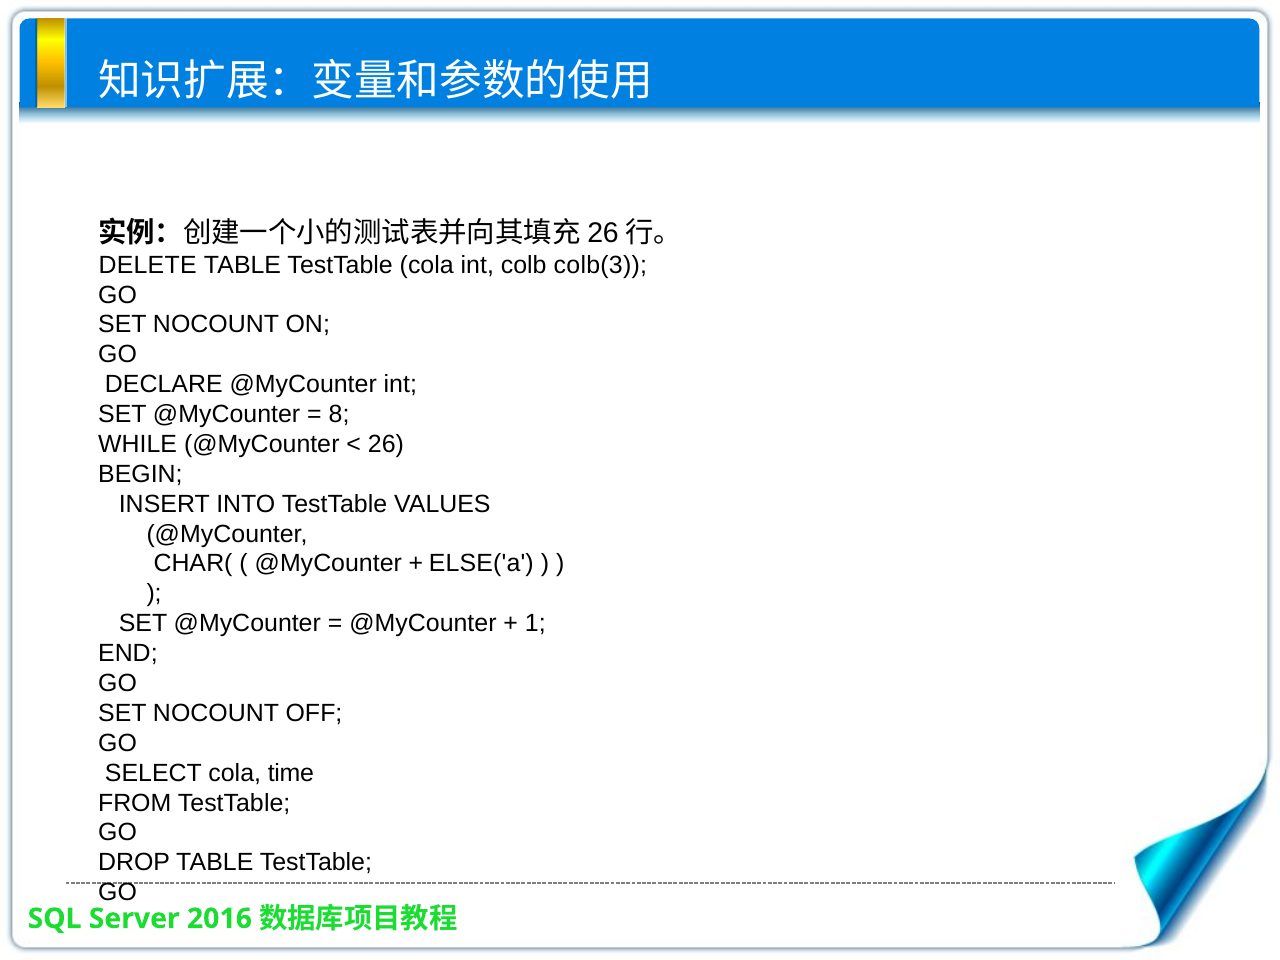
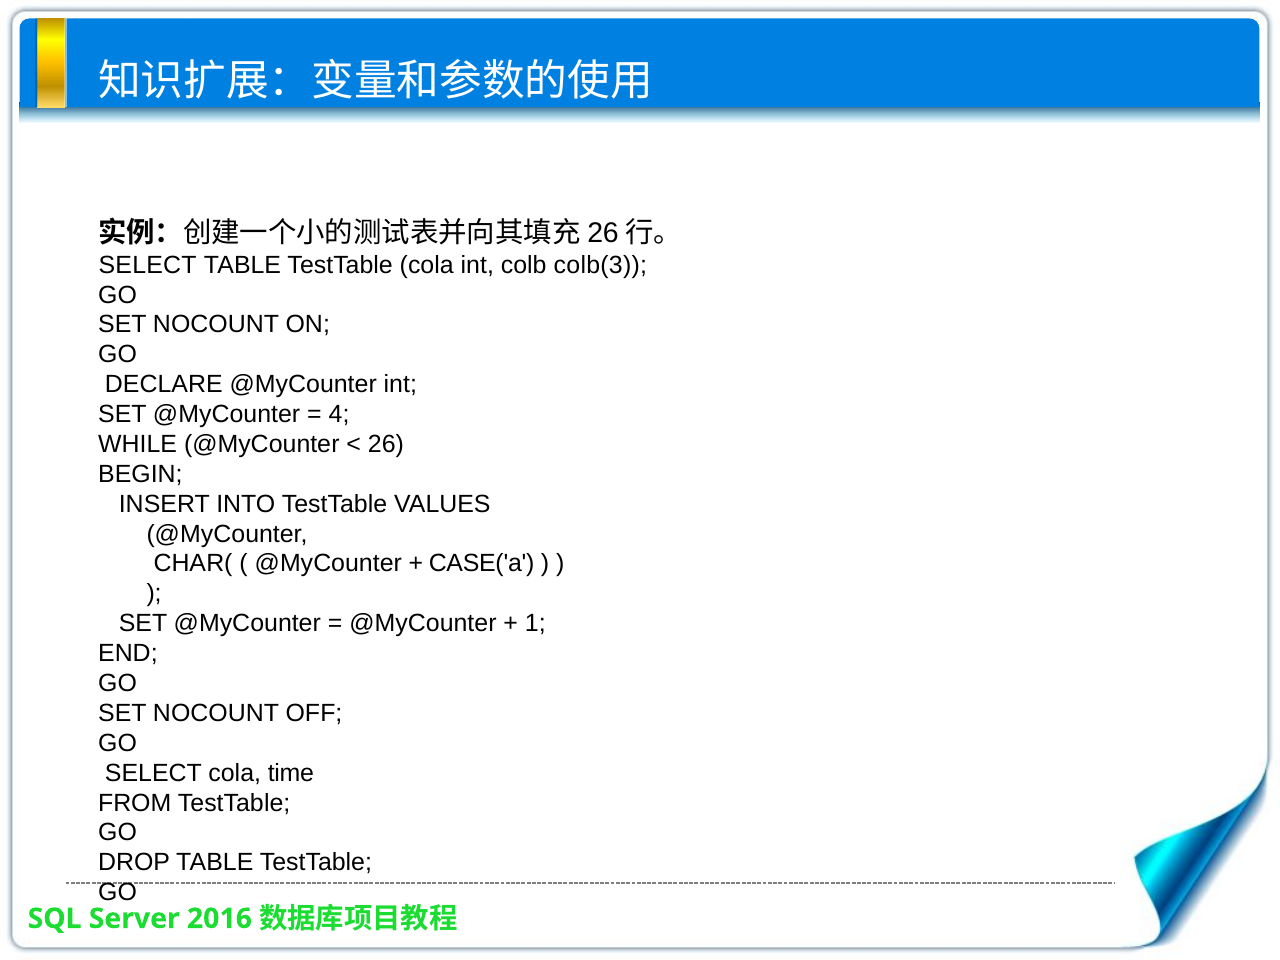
DELETE: DELETE -> SELECT (148, 265)
8: 8 -> 4 (339, 414)
ELSE('a: ELSE('a -> CASE('a (482, 564)
